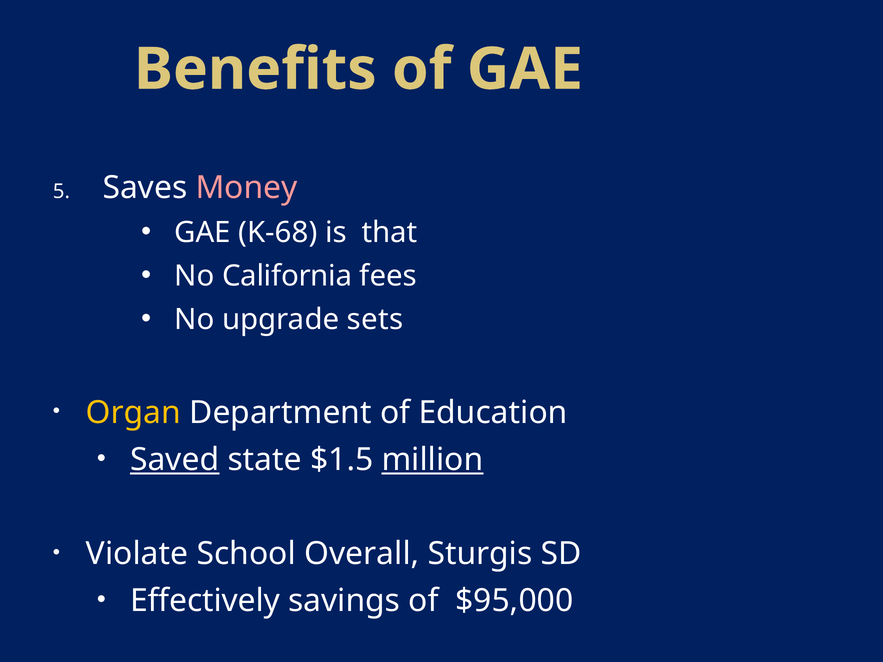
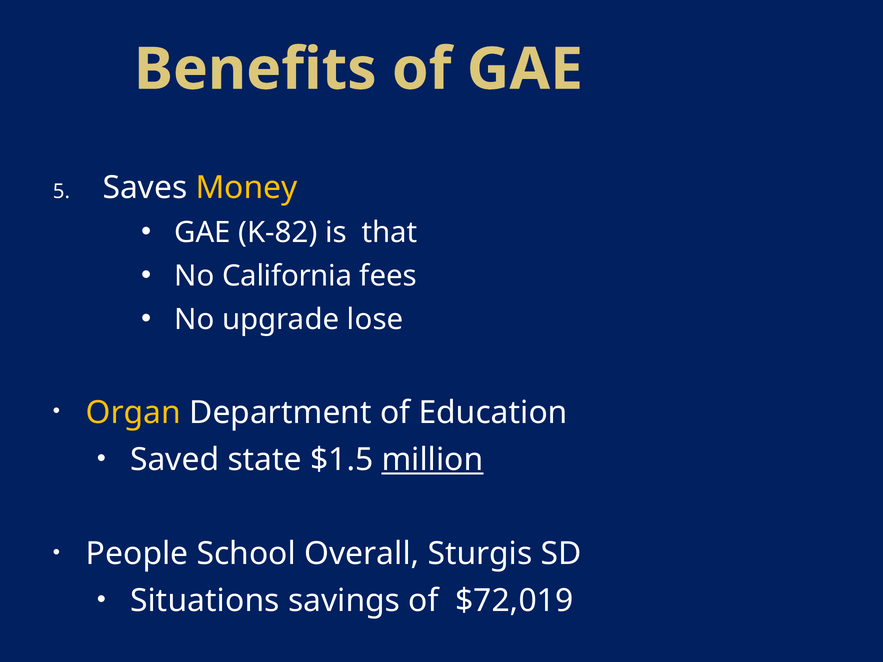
Money colour: pink -> yellow (246, 188)
K-68: K-68 -> K-82 (278, 233)
sets: sets -> lose (375, 320)
Saved underline: present -> none (175, 460)
Violate: Violate -> People (137, 554)
Effectively: Effectively -> Situations (205, 601)
$95,000: $95,000 -> $72,019 (514, 601)
